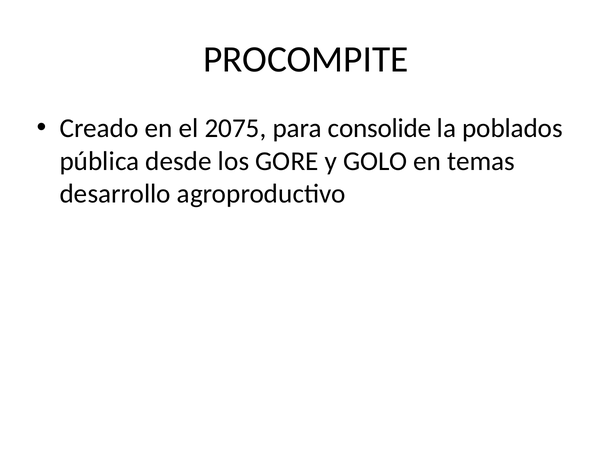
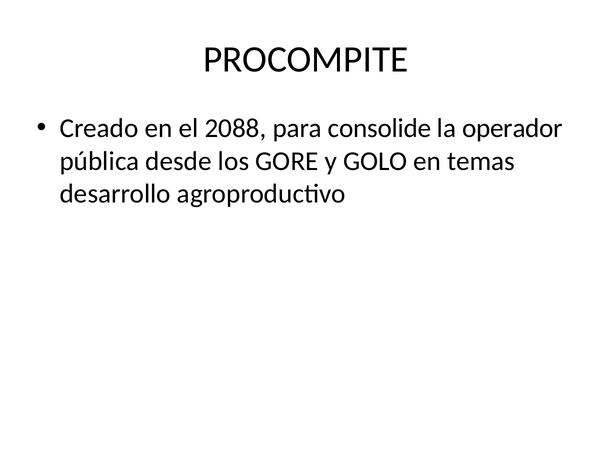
2075: 2075 -> 2088 (235, 128)
poblados: poblados -> operador (513, 128)
